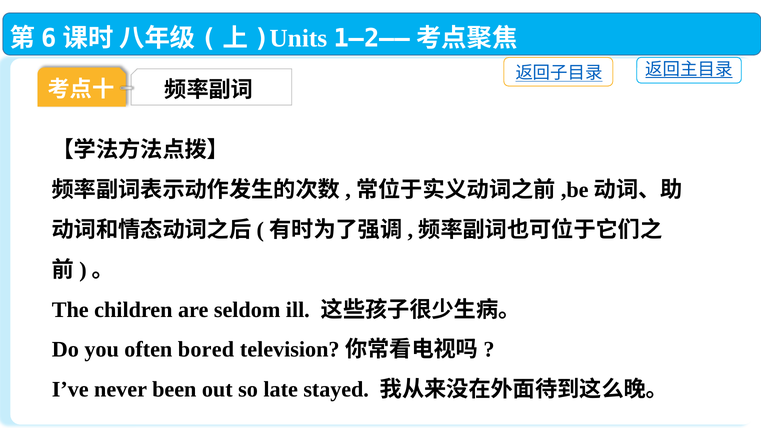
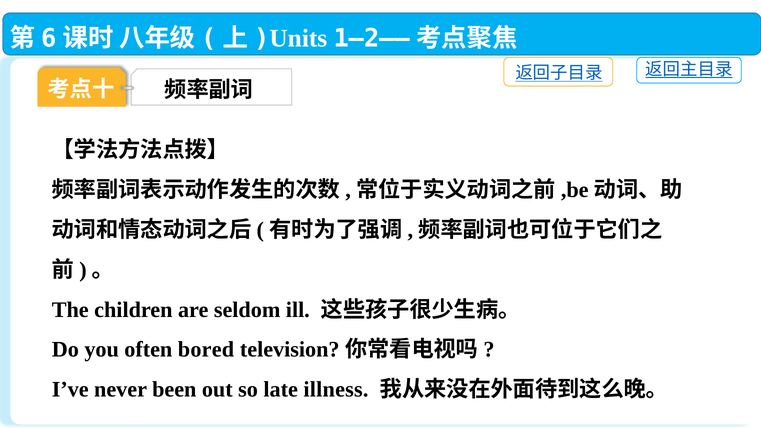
stayed: stayed -> illness (336, 390)
